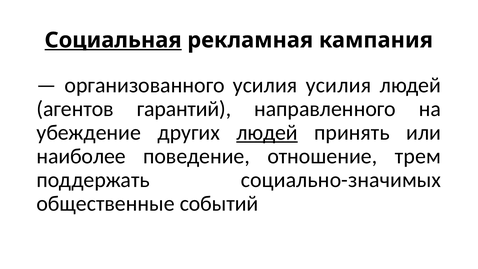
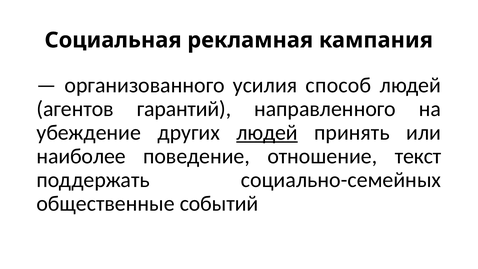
Социальная underline: present -> none (113, 40)
усилия усилия: усилия -> способ (338, 85)
трем: трем -> текст (418, 156)
социально-значимых: социально-значимых -> социально-семейных (341, 180)
